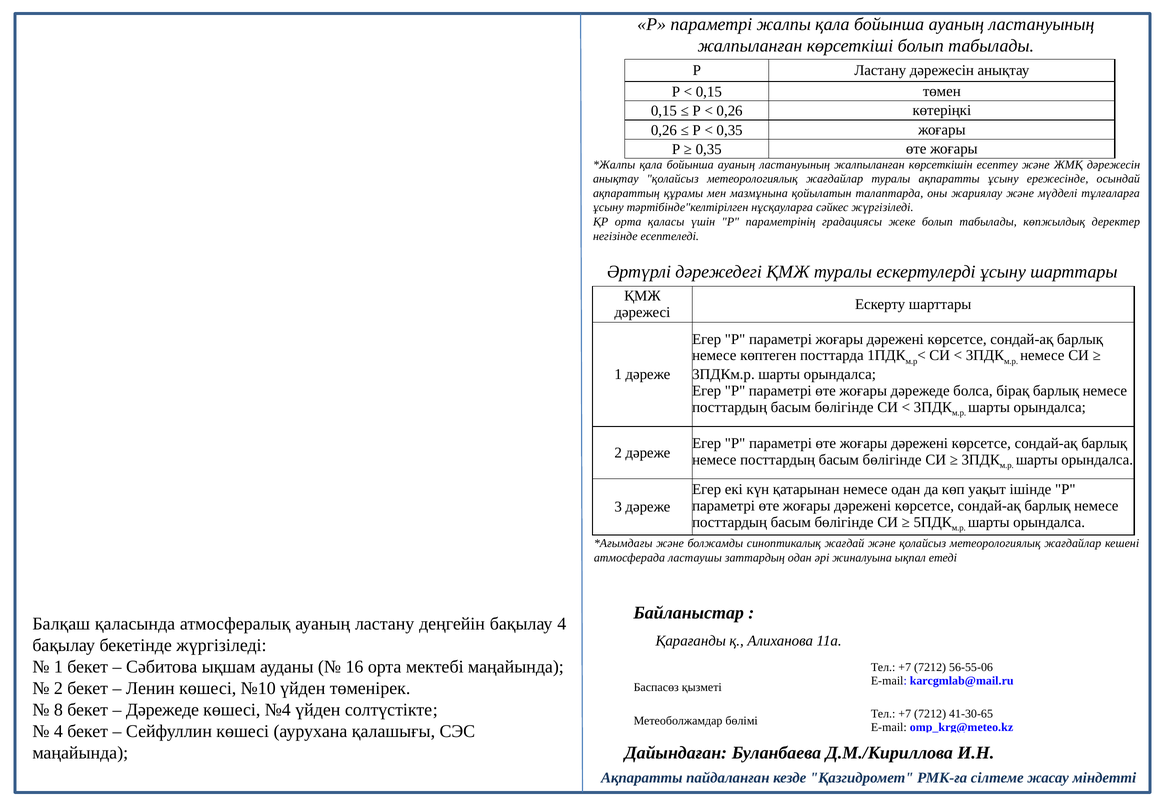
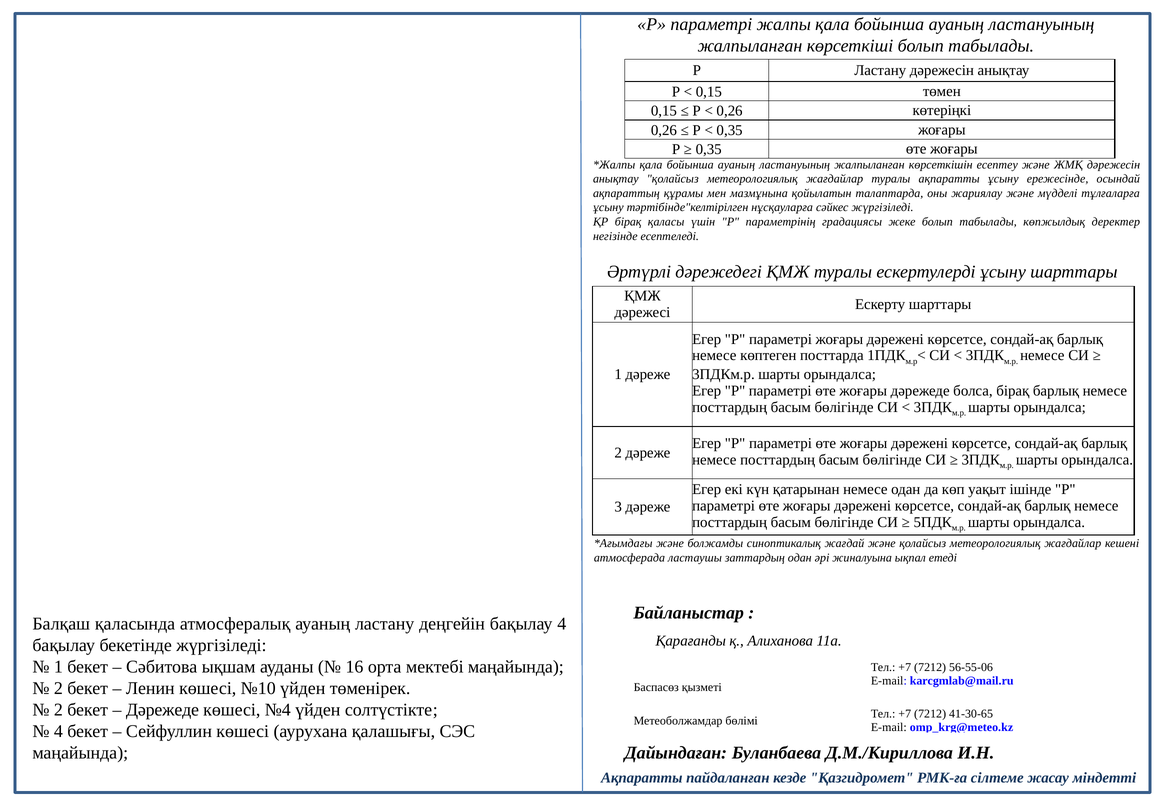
ҚР орта: орта -> бірақ (628, 222)
8: 8 -> 2 (58, 710)
